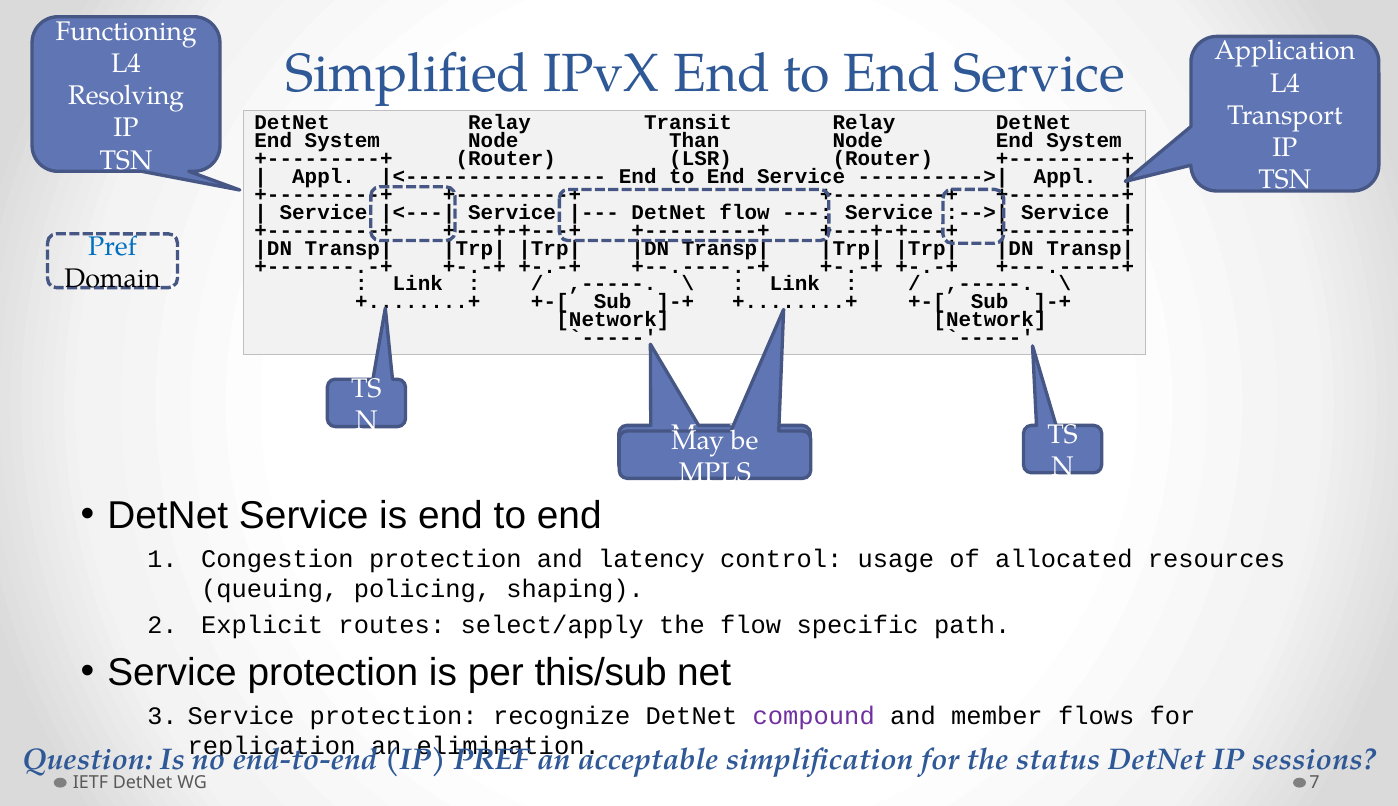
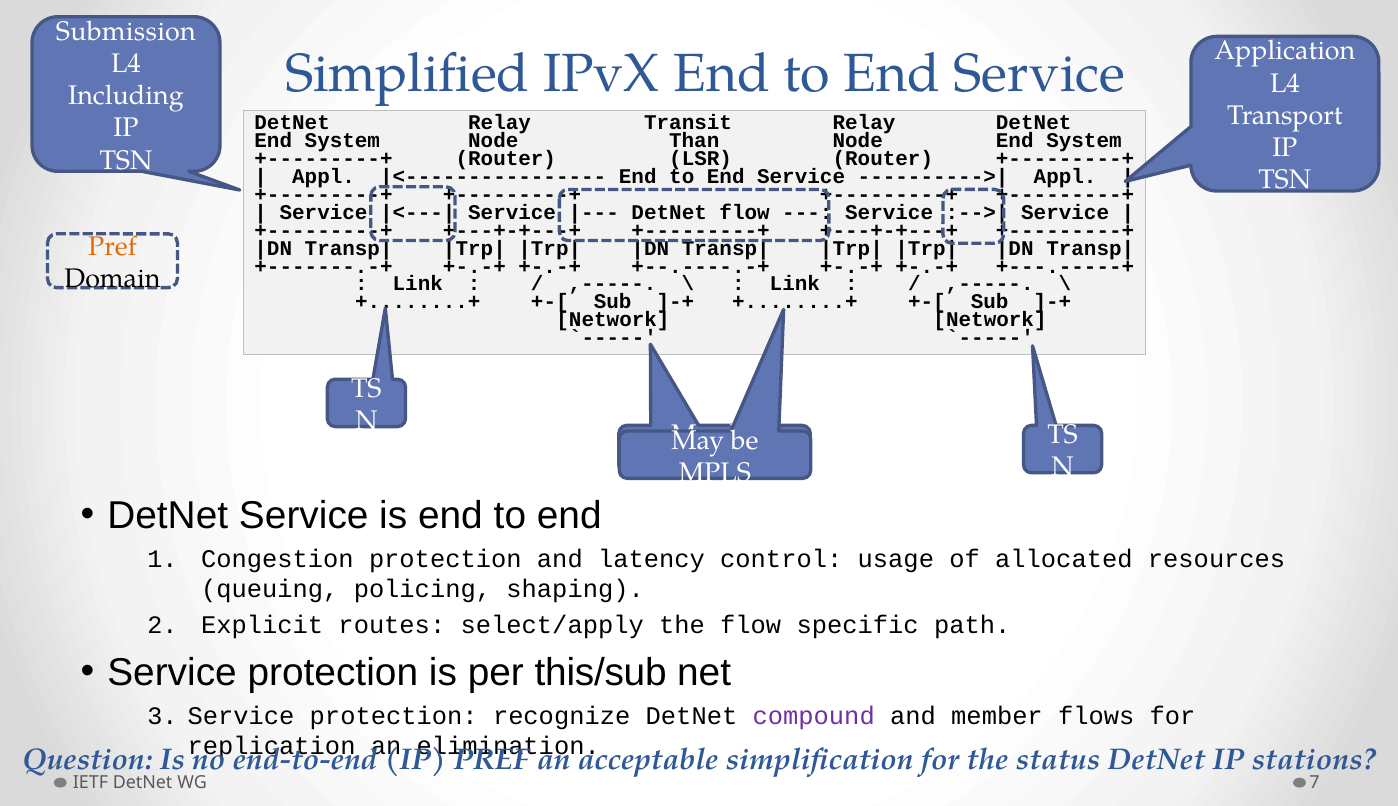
Functioning: Functioning -> Submission (126, 31)
Resolving: Resolving -> Including (126, 96)
Pref colour: blue -> orange (112, 247)
sessions: sessions -> stations (1314, 760)
